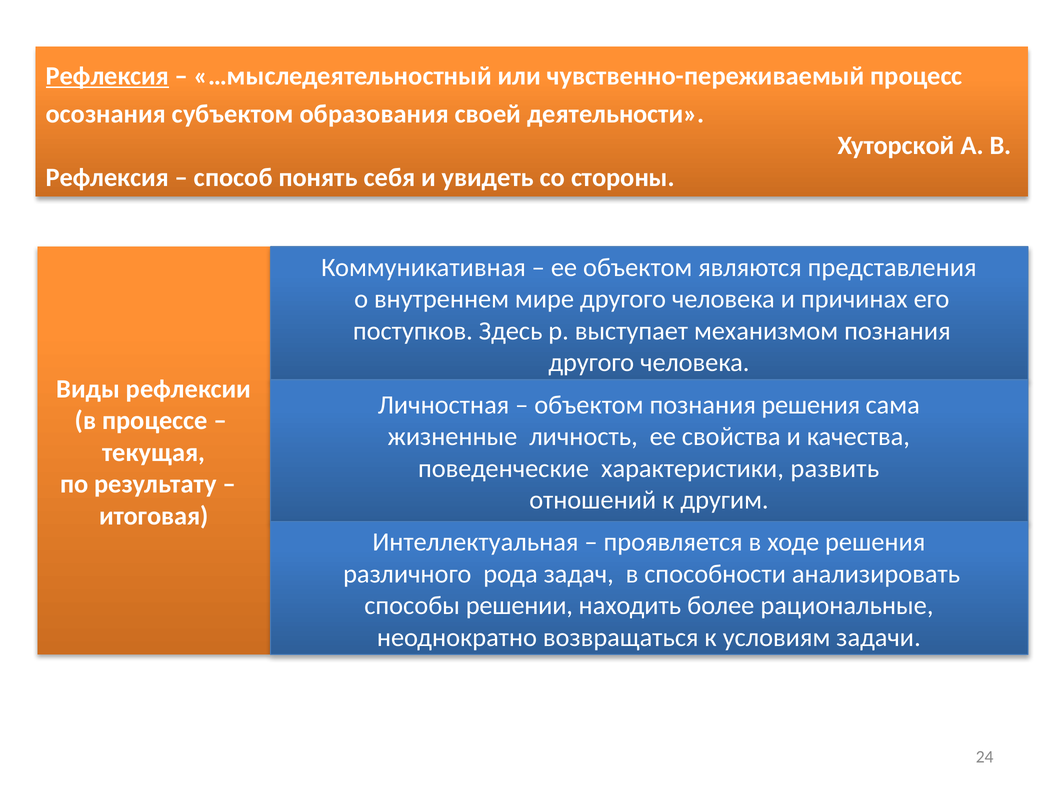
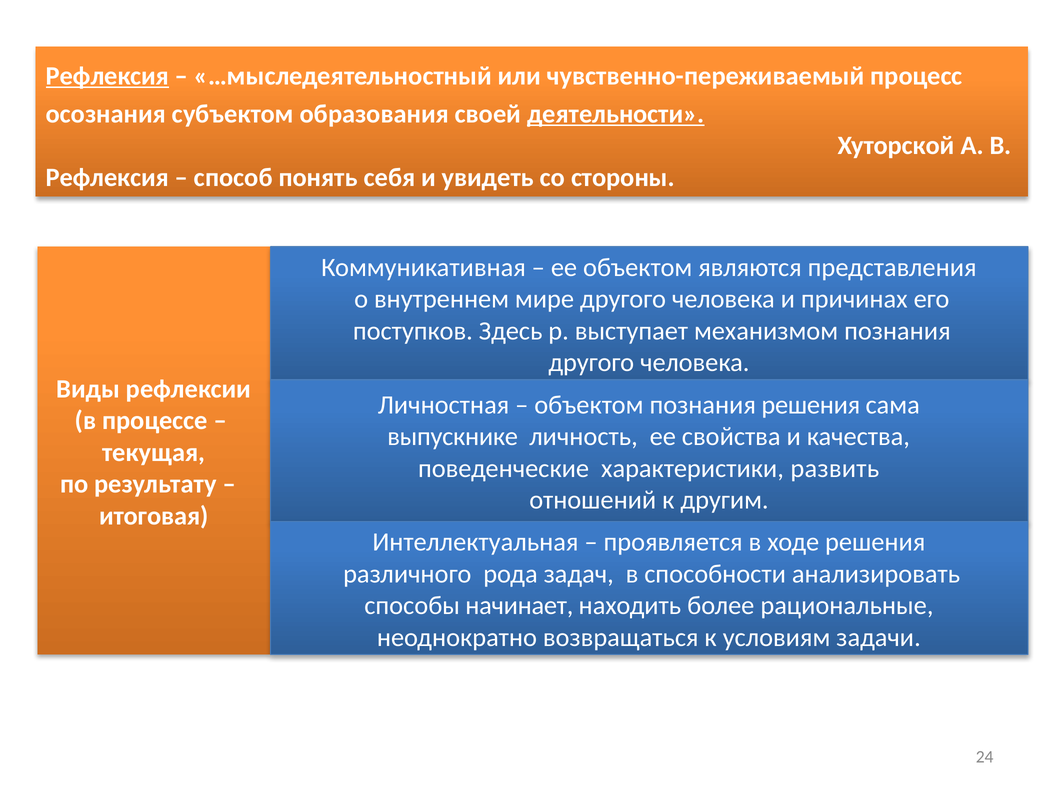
деятельности underline: none -> present (616, 114)
жизненные: жизненные -> выпускнике (453, 436)
решении: решении -> начинает (519, 605)
